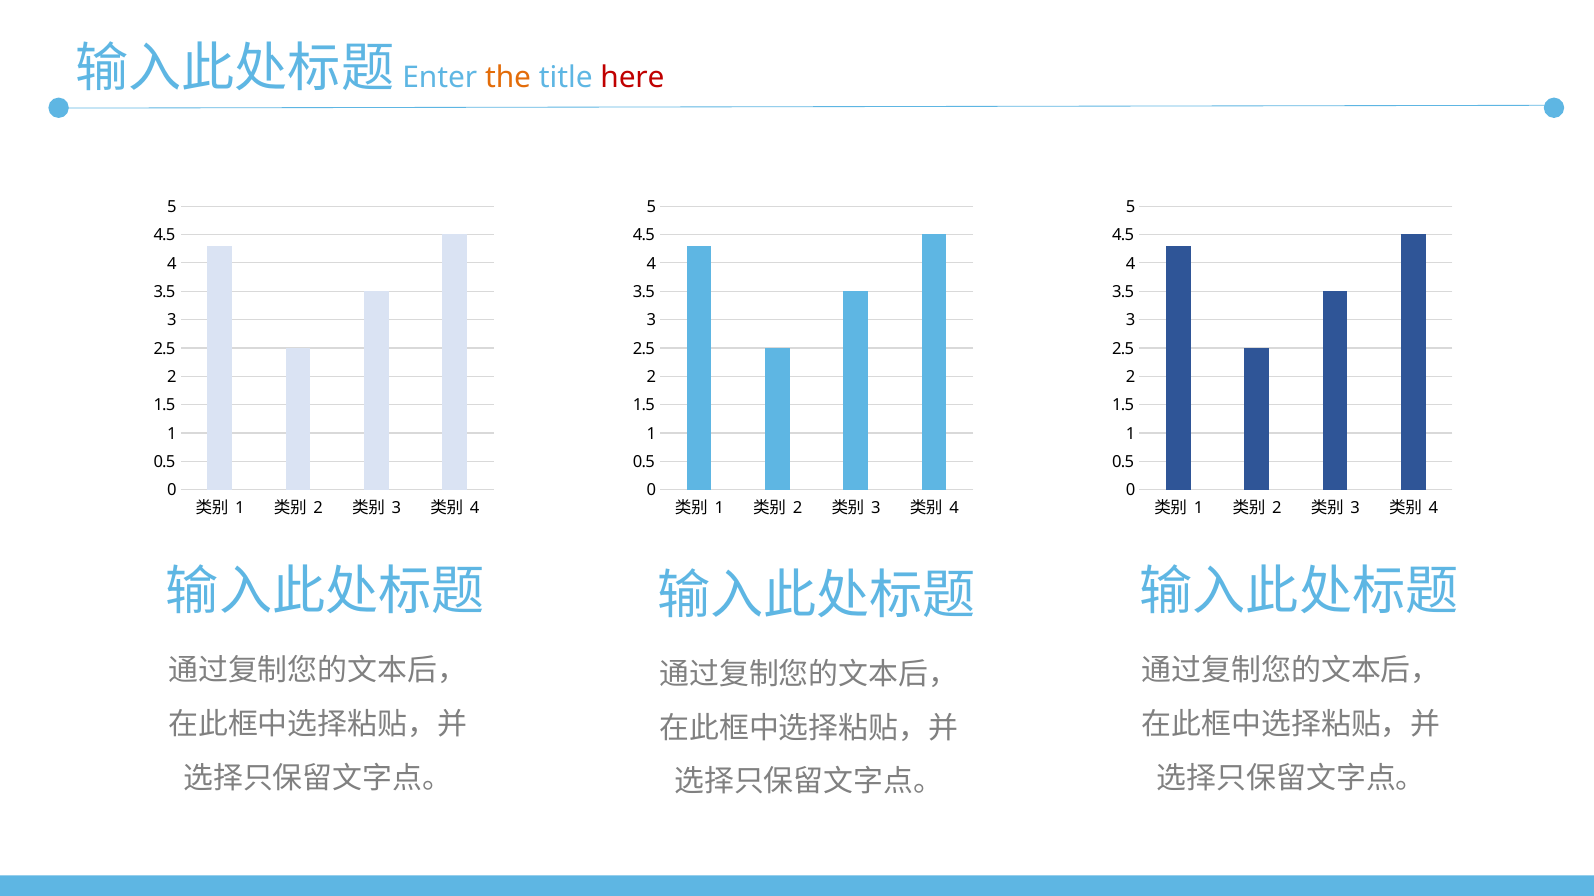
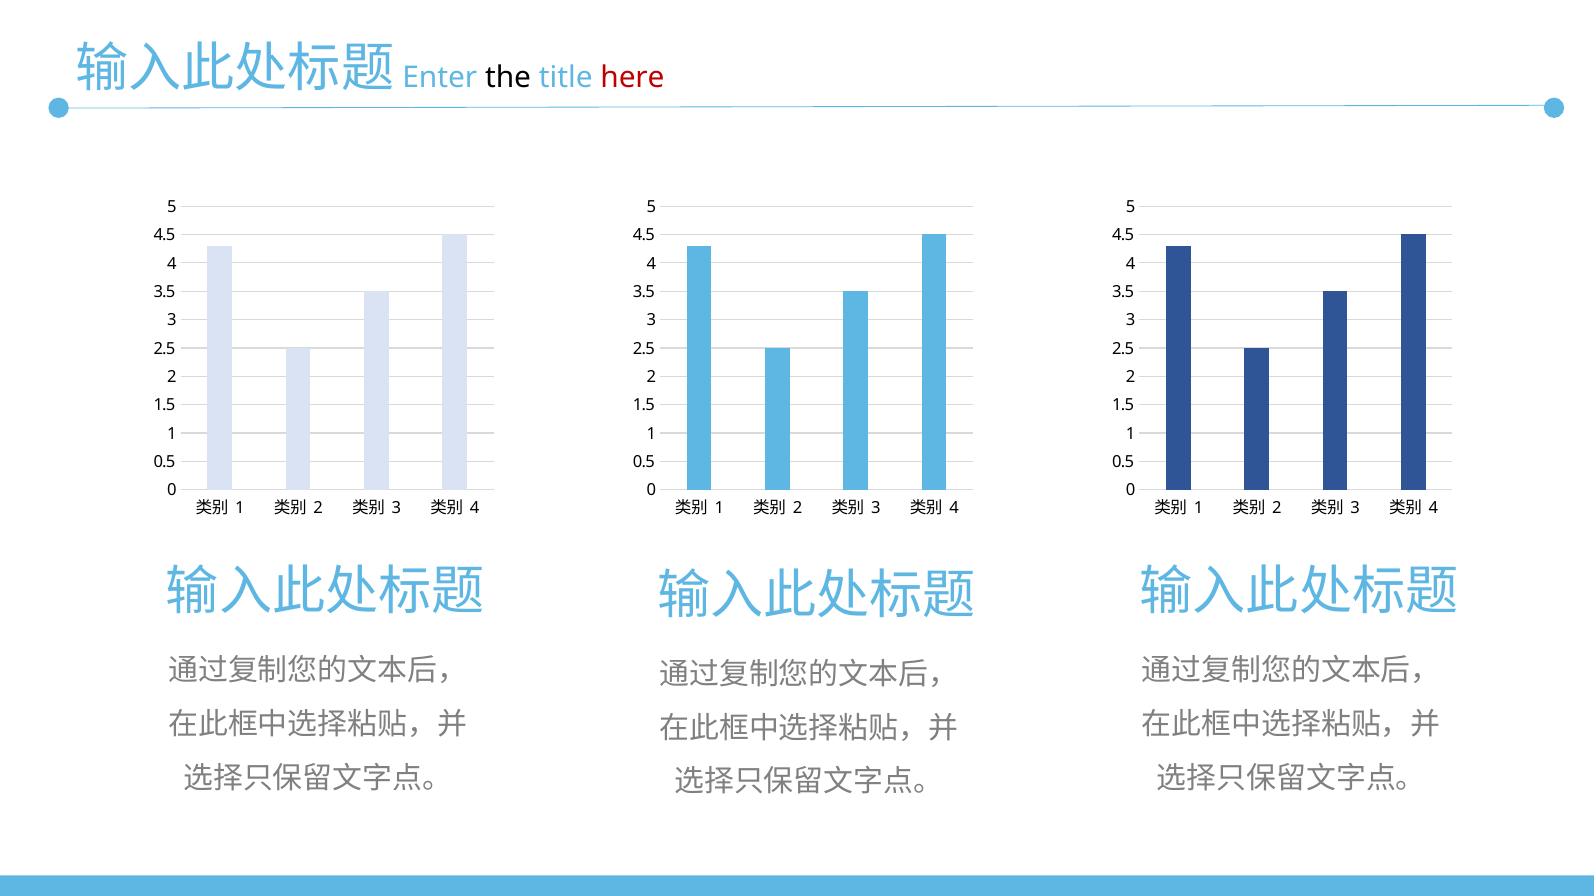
the colour: orange -> black (508, 77)
